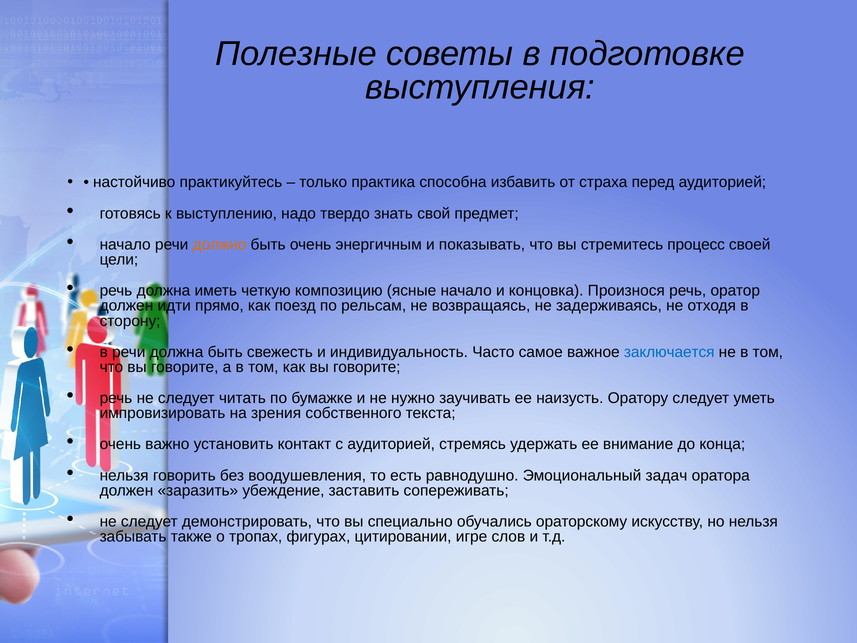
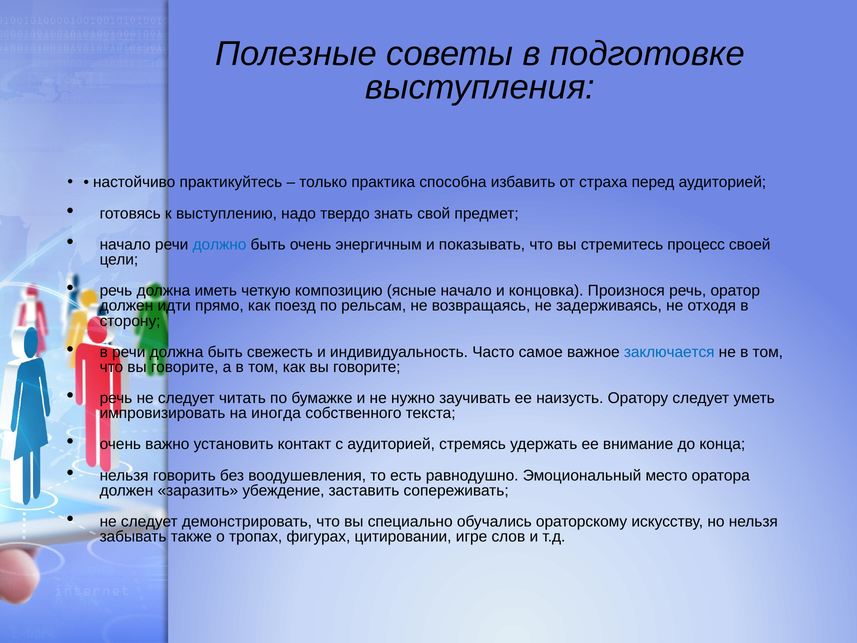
должно colour: orange -> blue (220, 245)
зрения: зрения -> иногда (276, 413)
задач: задач -> место (667, 475)
